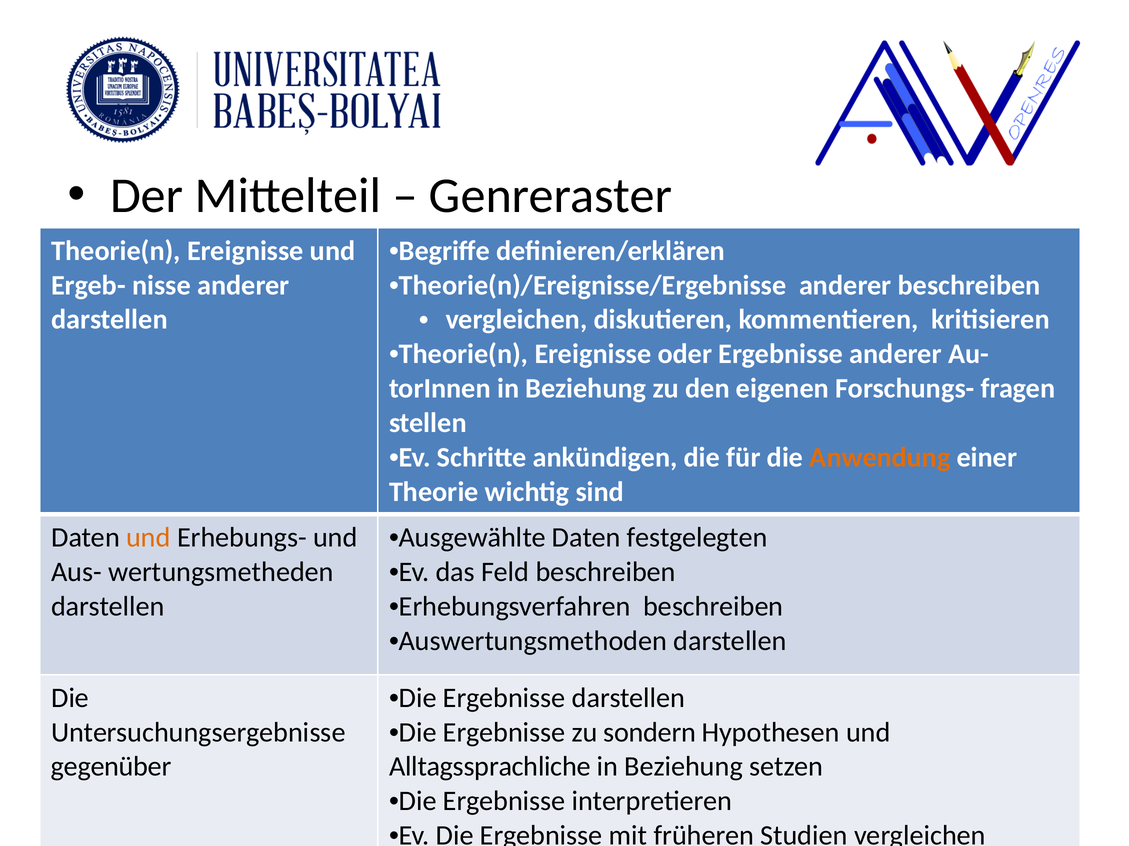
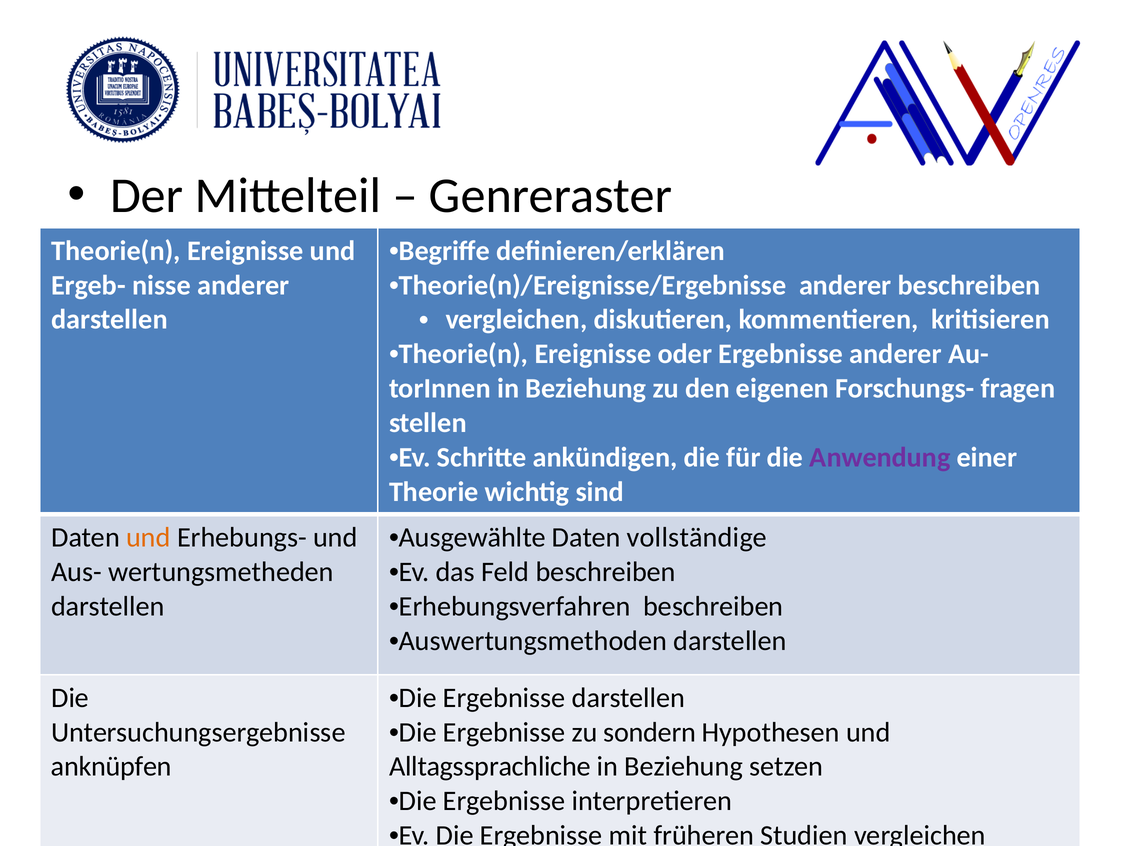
Anwendung colour: orange -> purple (880, 458)
festgelegten: festgelegten -> vollständige (697, 538)
gegenüber: gegenüber -> anknüpfen (111, 767)
